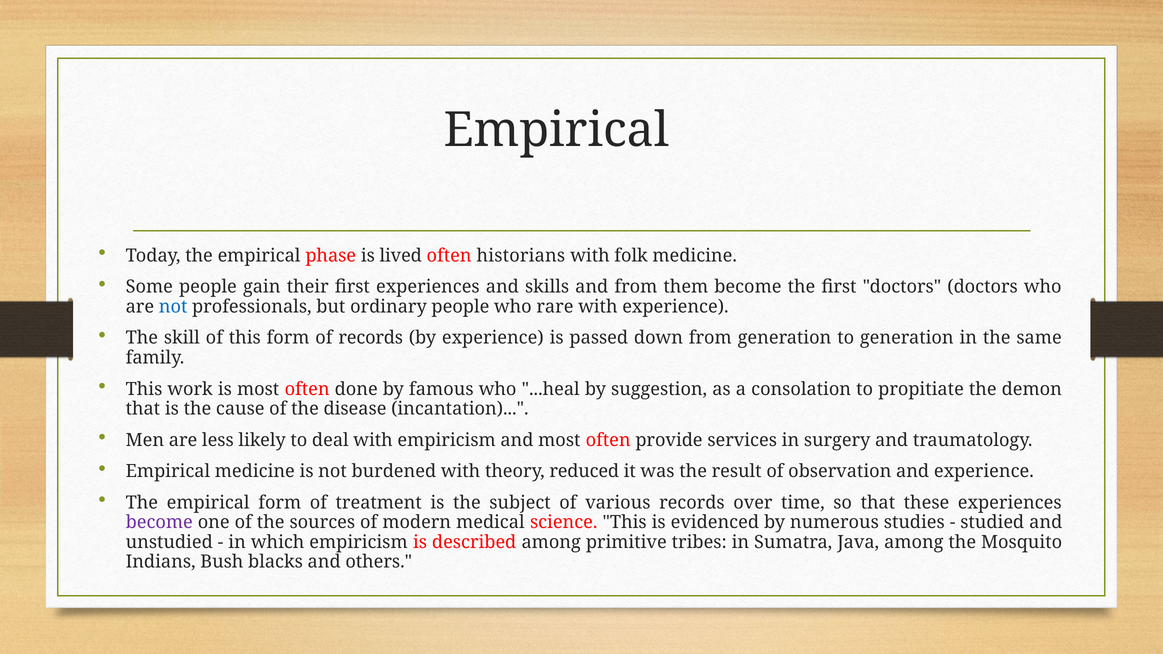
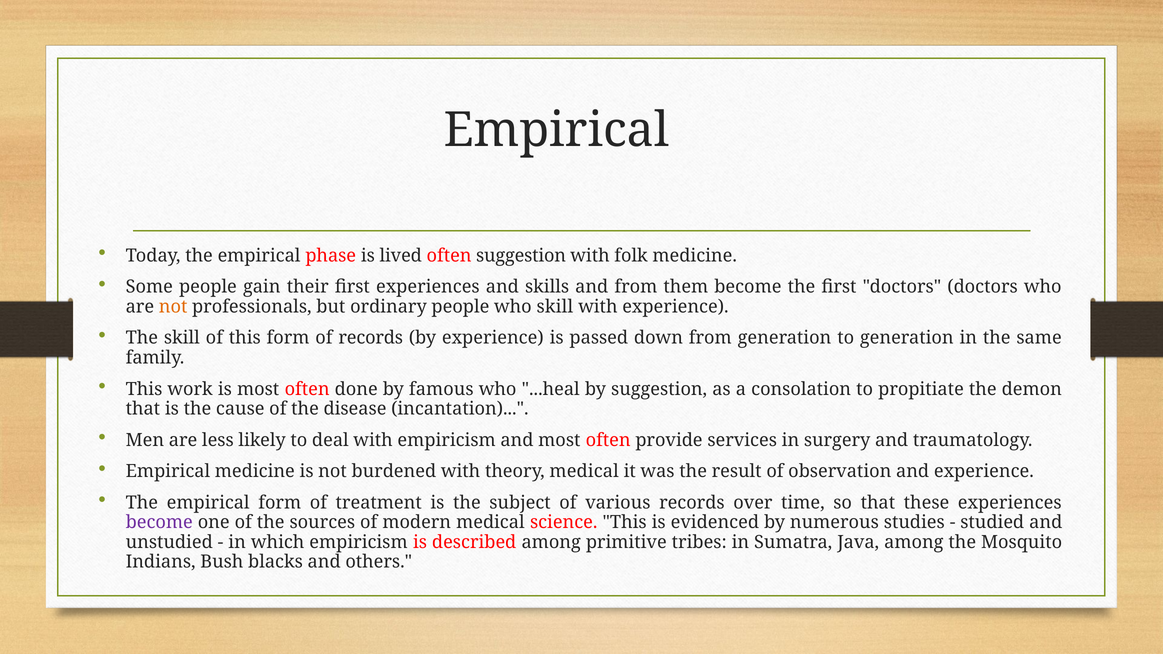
often historians: historians -> suggestion (521, 256)
not colour: blue -> orange (173, 307)
who rare: rare -> skill (555, 307)
theory reduced: reduced -> medical (584, 472)
